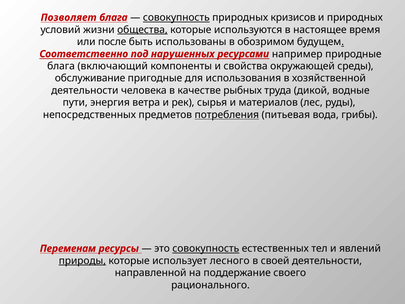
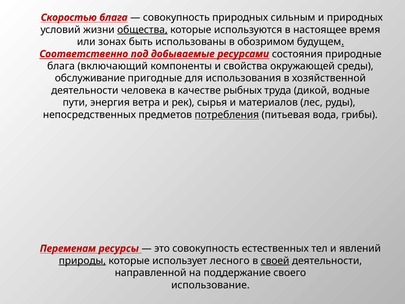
Позволяет: Позволяет -> Скоростью (69, 17)
совокупность underline: present -> none (176, 17)
кризисов: кризисов -> сильным (293, 17)
после: после -> зонах (112, 42)
нарушенных: нарушенных -> добываемые (183, 54)
например: например -> состояния (297, 54)
совокупность underline: present -> none (206, 248)
своей underline: none -> present (275, 260)
рационального: рационального -> использование (210, 285)
